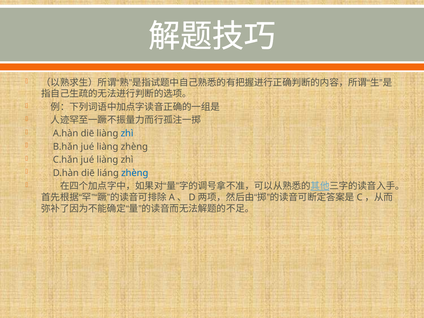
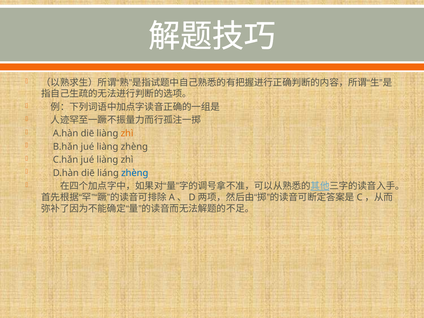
zhì colour: blue -> orange (127, 133)
